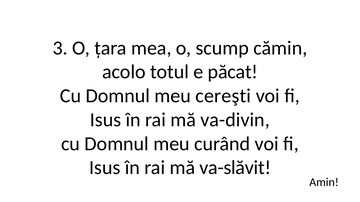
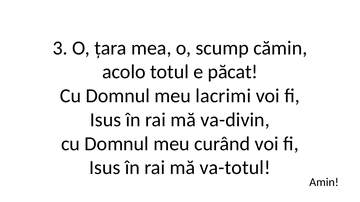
cereşti: cereşti -> lacrimi (223, 96)
va-slăvit: va-slăvit -> va-totul (235, 168)
